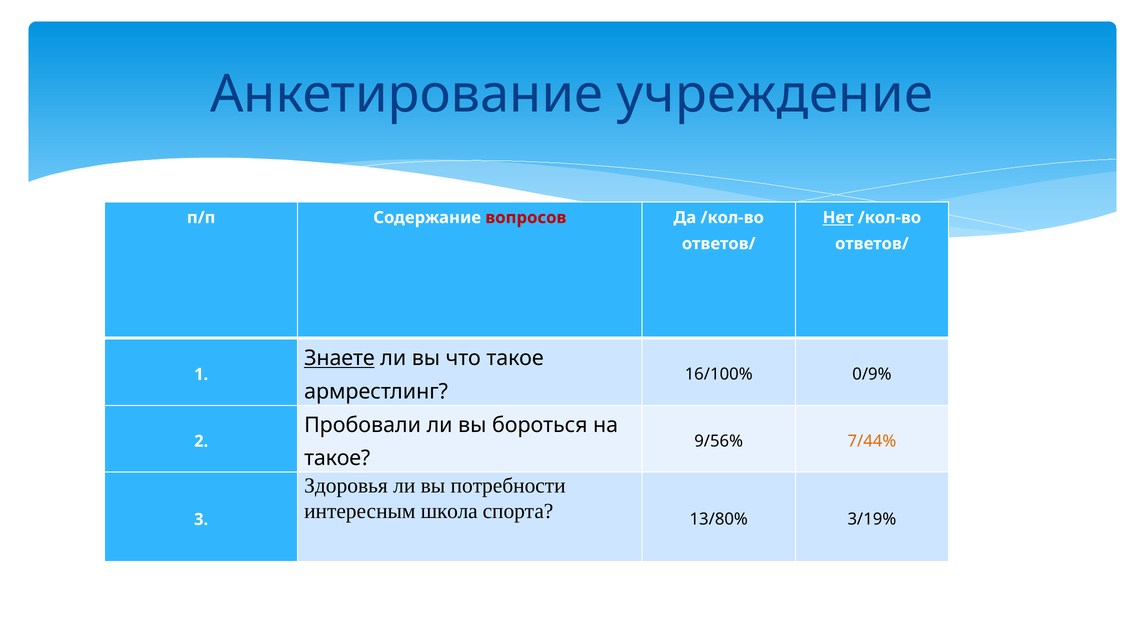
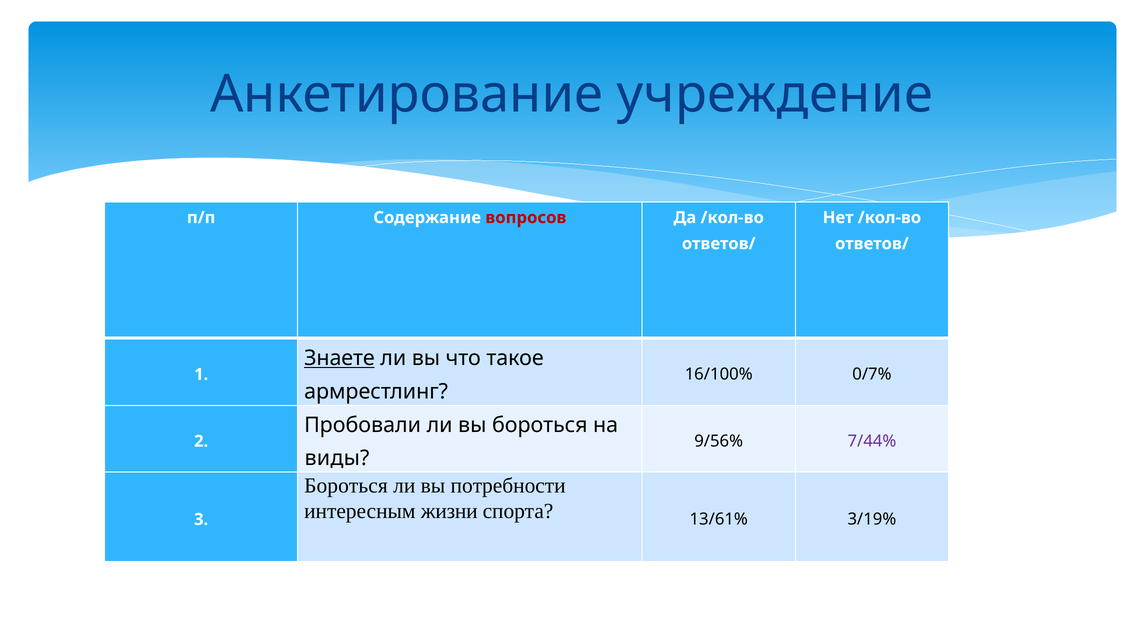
Нет underline: present -> none (838, 217)
0/9%: 0/9% -> 0/7% (872, 374)
7/44% colour: orange -> purple (872, 441)
такое: такое -> виды (337, 458)
Здоровья: Здоровья -> Бороться (346, 485)
школа: школа -> жизни (449, 511)
13/80%: 13/80% -> 13/61% (719, 519)
